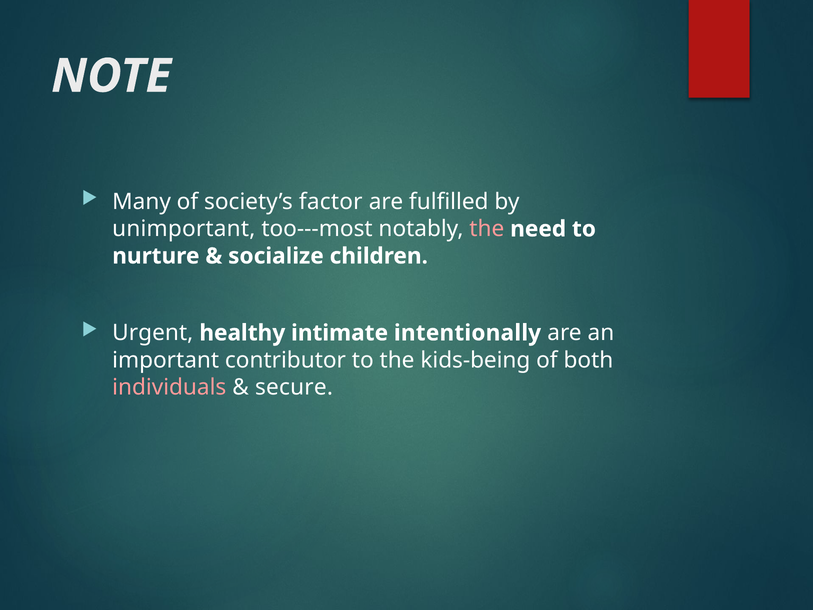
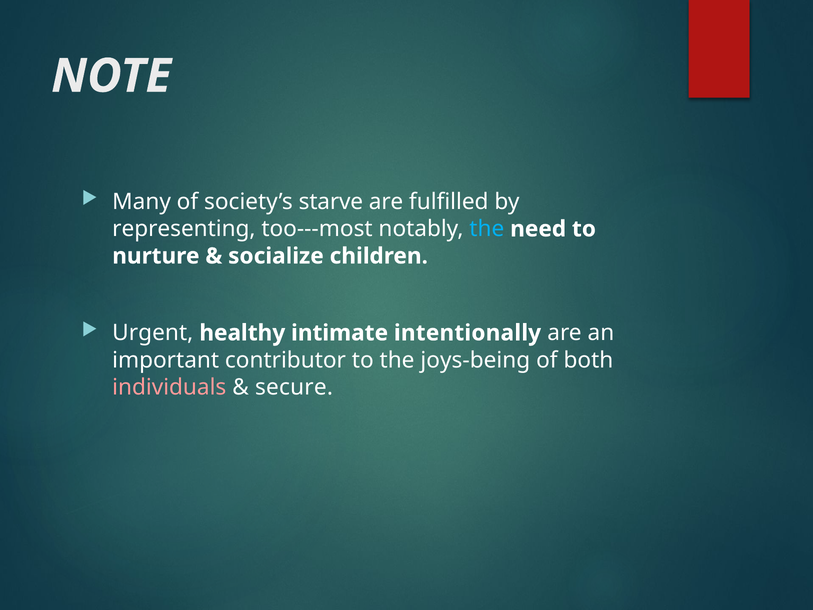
factor: factor -> starve (331, 202)
unimportant: unimportant -> representing (184, 229)
the colour: pink -> light blue (487, 229)
kids-being: kids-being -> joys-being (475, 360)
